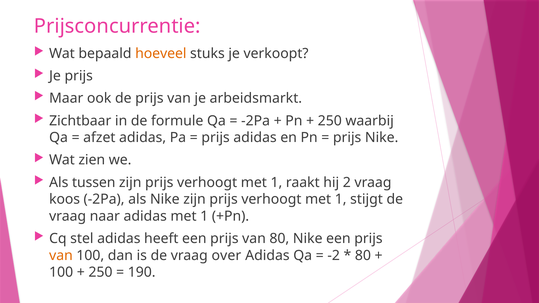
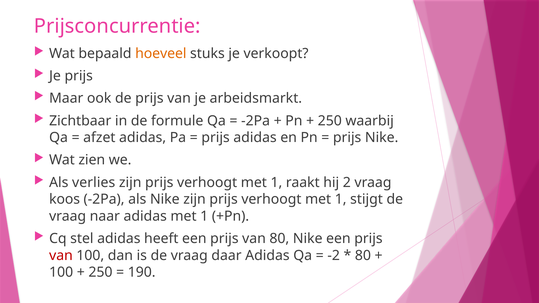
tussen: tussen -> verlies (94, 183)
van colour: orange -> red (61, 256)
over: over -> daar (226, 256)
